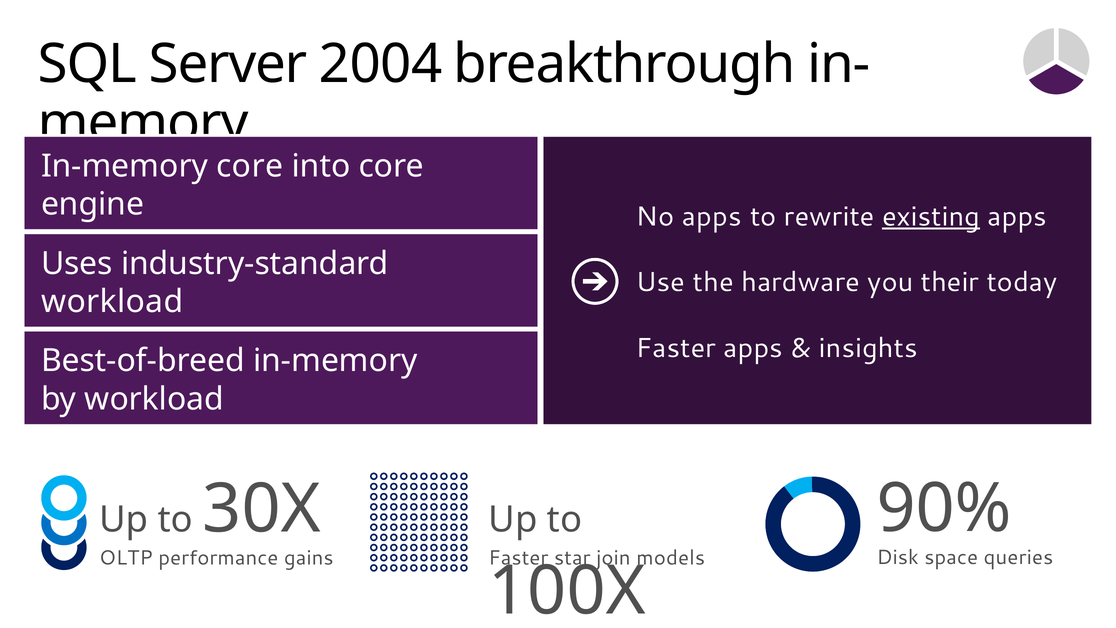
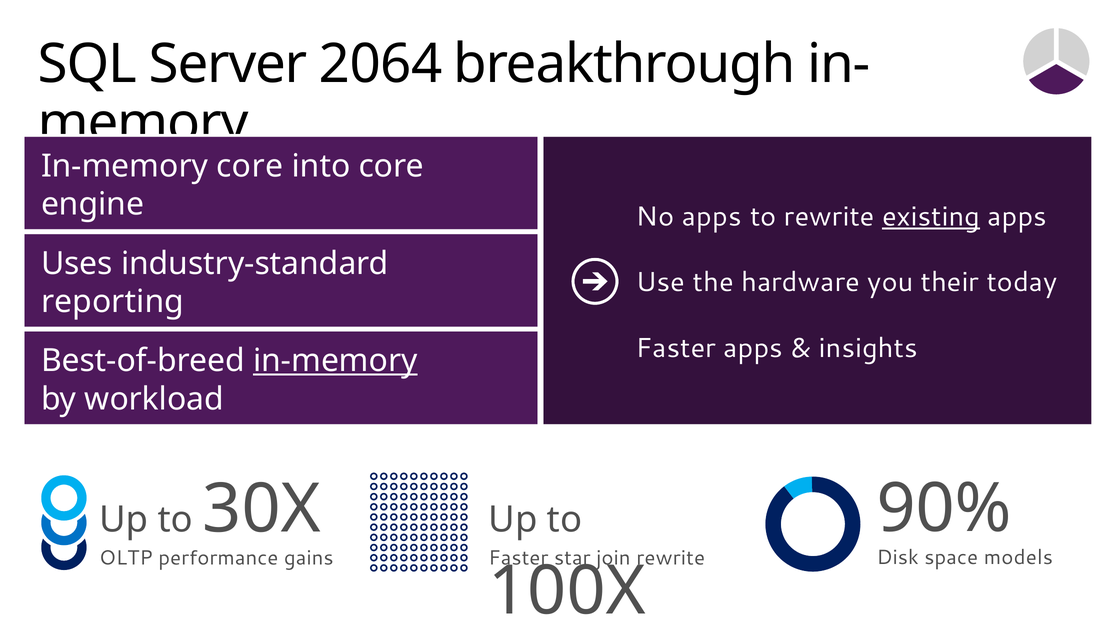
2004: 2004 -> 2064 (381, 64)
workload: workload -> reporting (112, 302)
in-memory underline: none -> present (335, 361)
queries: queries -> models (1018, 557)
join models: models -> rewrite (671, 558)
